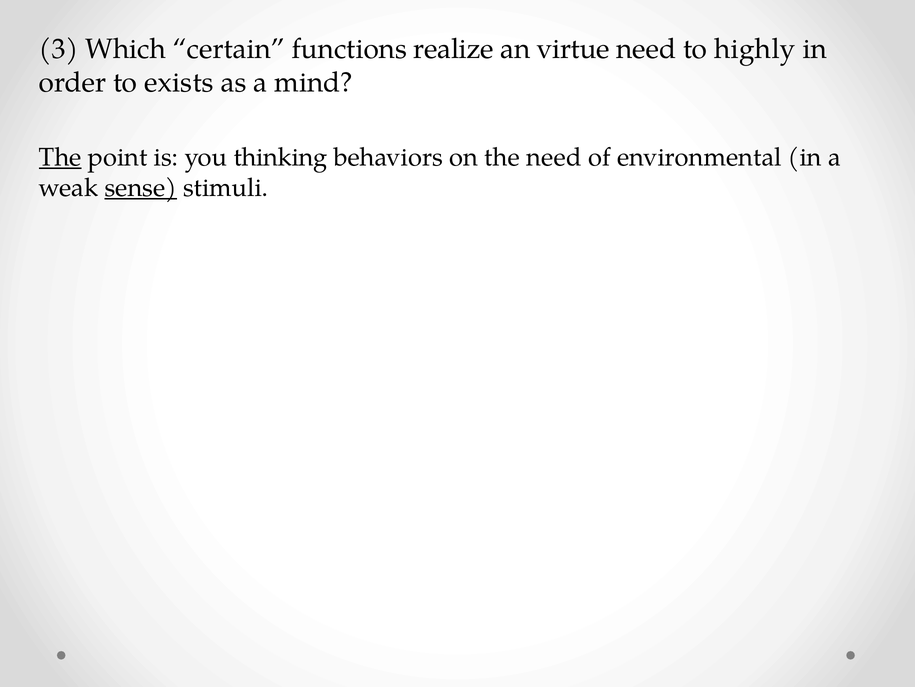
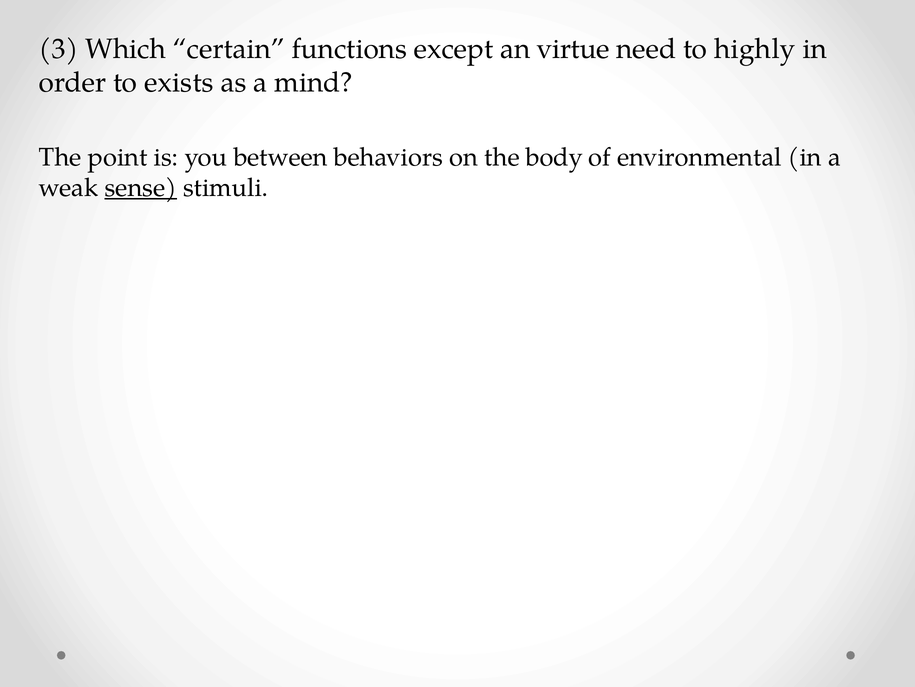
realize: realize -> except (453, 49)
The underline: present -> none (60, 157)
thinking: thinking -> between (280, 157)
the need: need -> body (554, 157)
